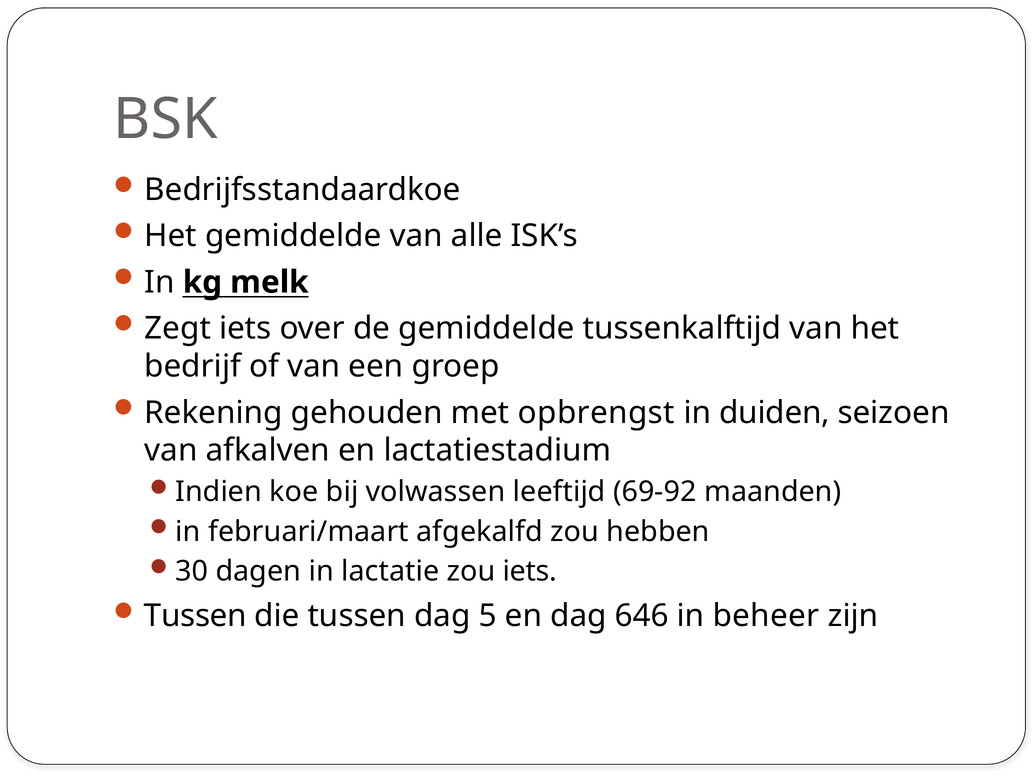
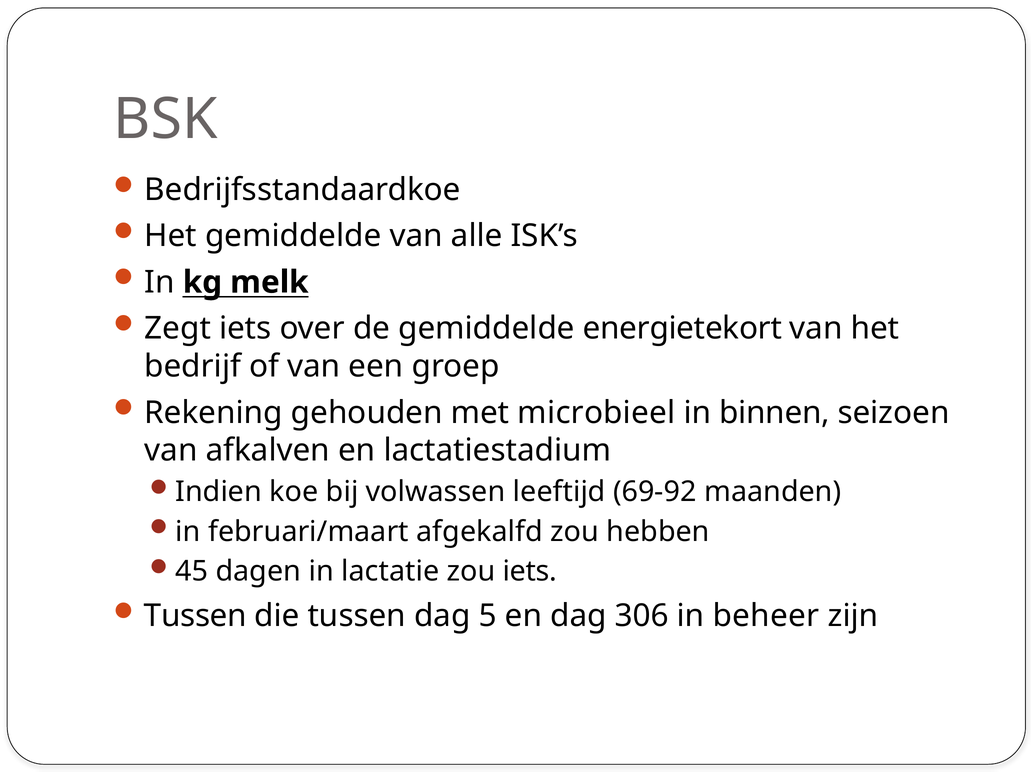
tussenkalftijd: tussenkalftijd -> energietekort (682, 328)
opbrengst: opbrengst -> microbieel (596, 412)
duiden: duiden -> binnen (775, 412)
30: 30 -> 45 (192, 571)
646: 646 -> 306 (642, 616)
